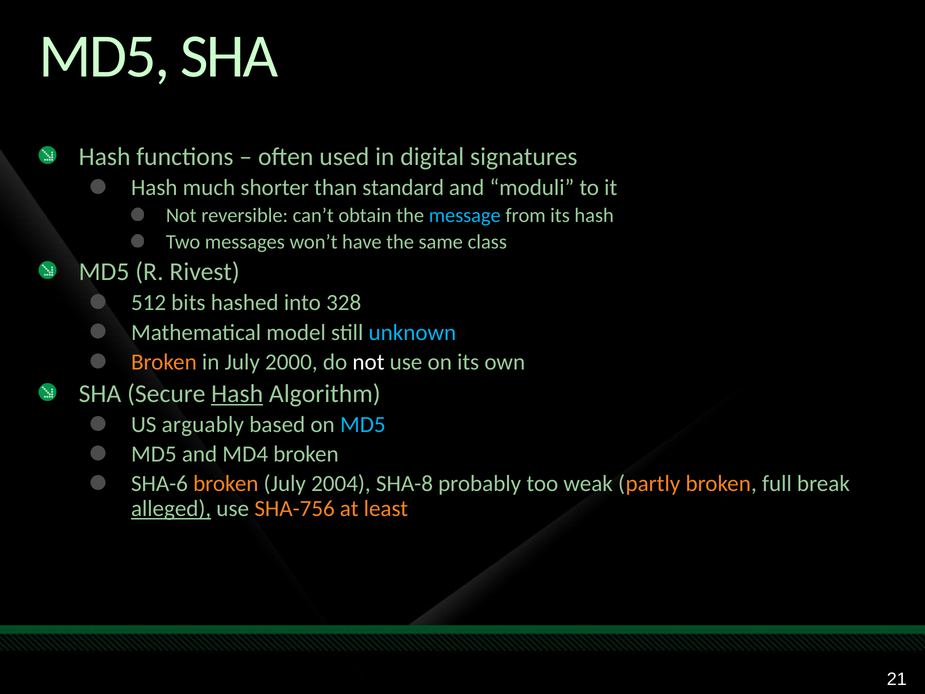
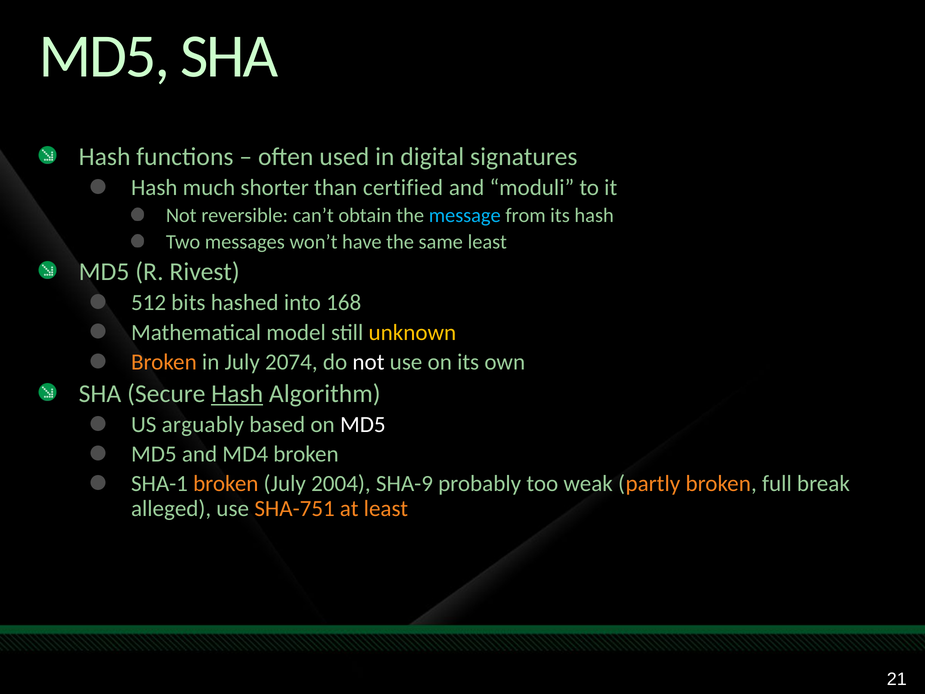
standard: standard -> certified (403, 188)
same class: class -> least (487, 242)
328: 328 -> 168 (344, 303)
unknown colour: light blue -> yellow (412, 332)
2000: 2000 -> 2074 (291, 362)
MD5 colour: light blue -> white (363, 424)
SHA-6: SHA-6 -> SHA-1 (159, 484)
SHA-8: SHA-8 -> SHA-9 (404, 484)
alleged underline: present -> none (171, 509)
SHA-756: SHA-756 -> SHA-751 (295, 509)
